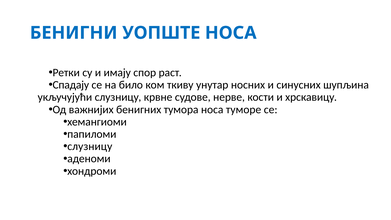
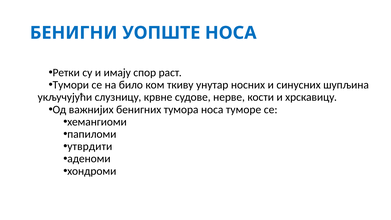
Спадају: Спадају -> Тумори (71, 85)
слузницу: слузницу -> утврдити (90, 146)
